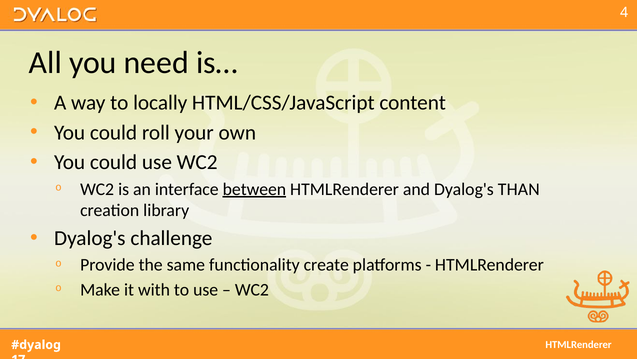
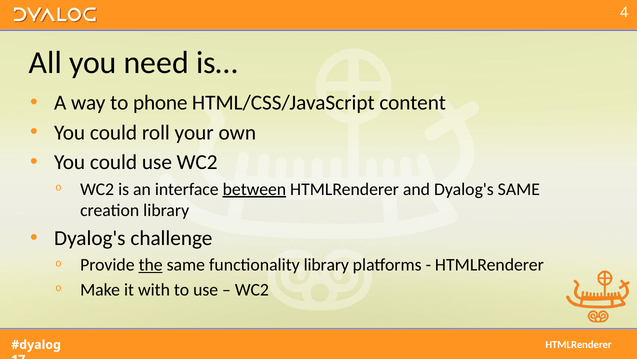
locally: locally -> phone (160, 103)
Dyalog's THAN: THAN -> SAME (519, 189)
the underline: none -> present (151, 265)
functionality create: create -> library (326, 265)
